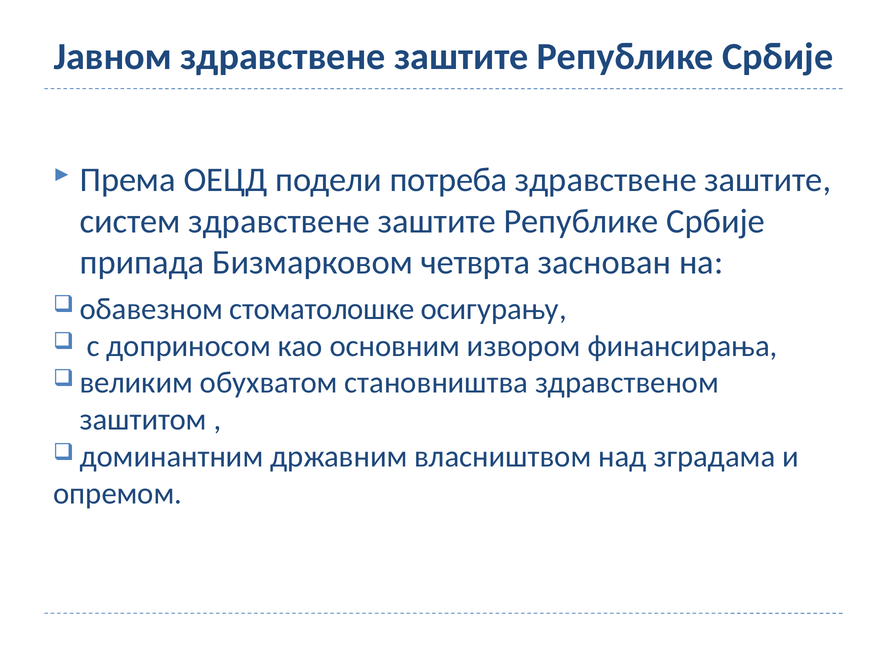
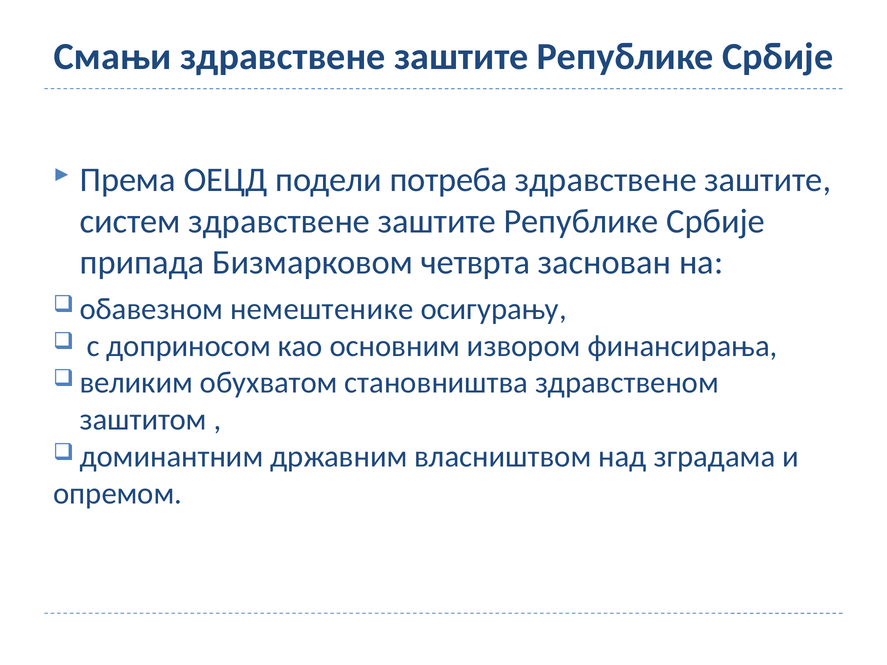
Јавном: Јавном -> Смањи (113, 57)
стоматолошке: стоматолошке -> немештенике (322, 309)
